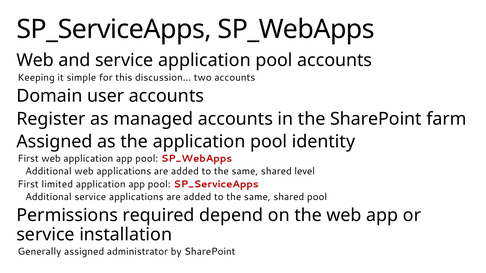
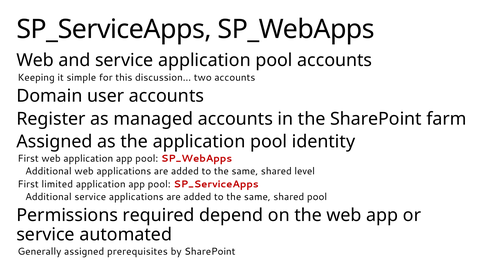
installation: installation -> automated (126, 235)
administrator: administrator -> prerequisites (137, 252)
